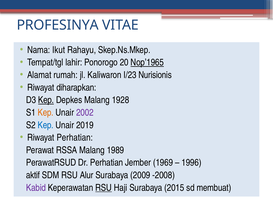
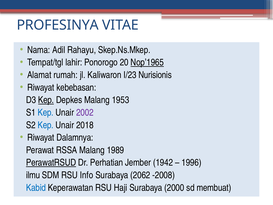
Ikut: Ikut -> Adil (59, 50)
diharapkan: diharapkan -> kebebasan (76, 87)
1928: 1928 -> 1953 (120, 100)
Kep colour: orange -> blue (46, 112)
2019: 2019 -> 2018 (85, 125)
Riwayat Perhatian: Perhatian -> Dalamnya (75, 137)
PerawatRSUD underline: none -> present (51, 162)
1969: 1969 -> 1942 (163, 162)
aktif: aktif -> ilmu (33, 175)
Alur: Alur -> Info (87, 175)
2009: 2009 -> 2062 (140, 175)
Kabid colour: purple -> blue (36, 187)
RSU underline: present -> none (104, 187)
2015: 2015 -> 2000 (174, 187)
